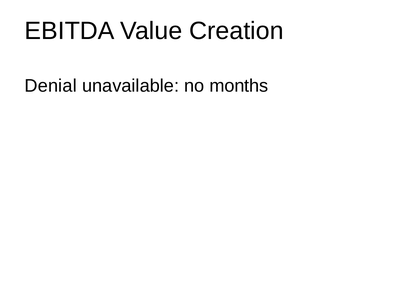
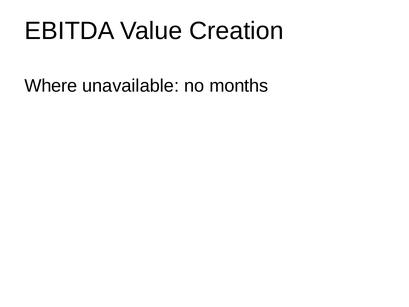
Denial: Denial -> Where (51, 86)
